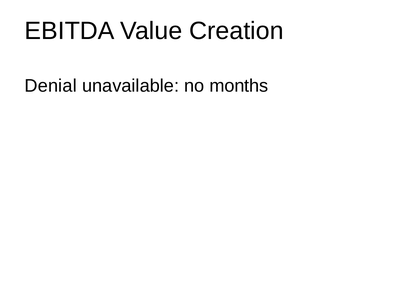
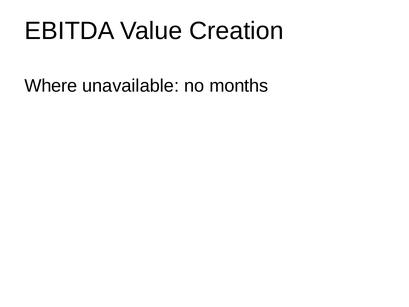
Denial: Denial -> Where (51, 86)
